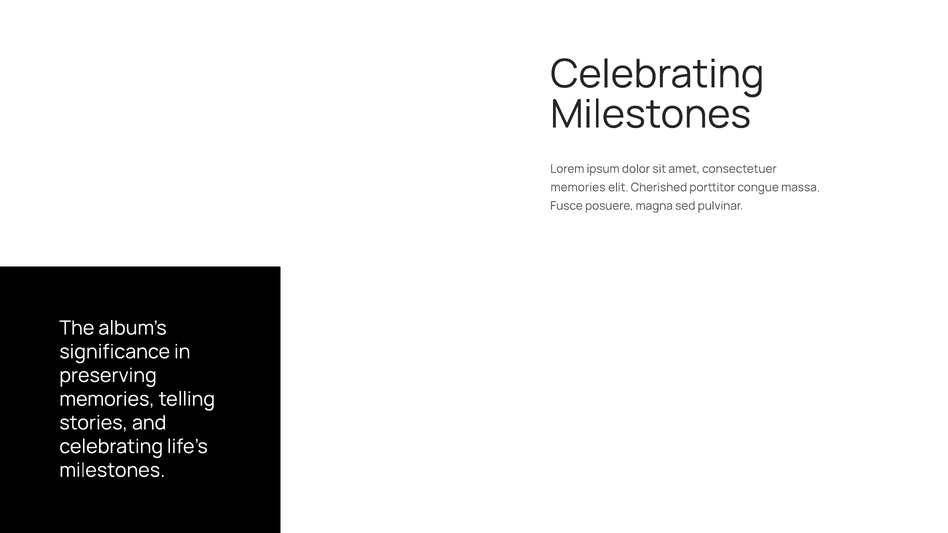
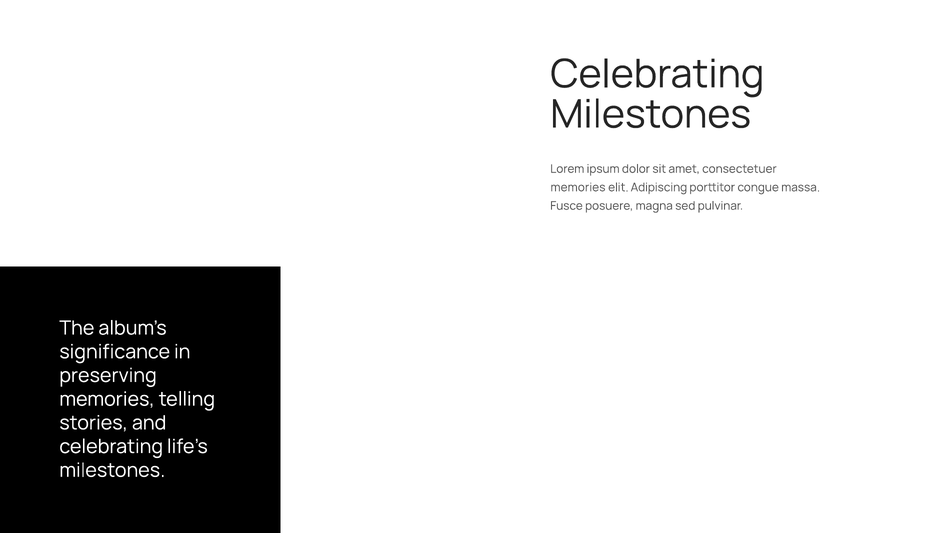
Cherished: Cherished -> Adipiscing (659, 187)
